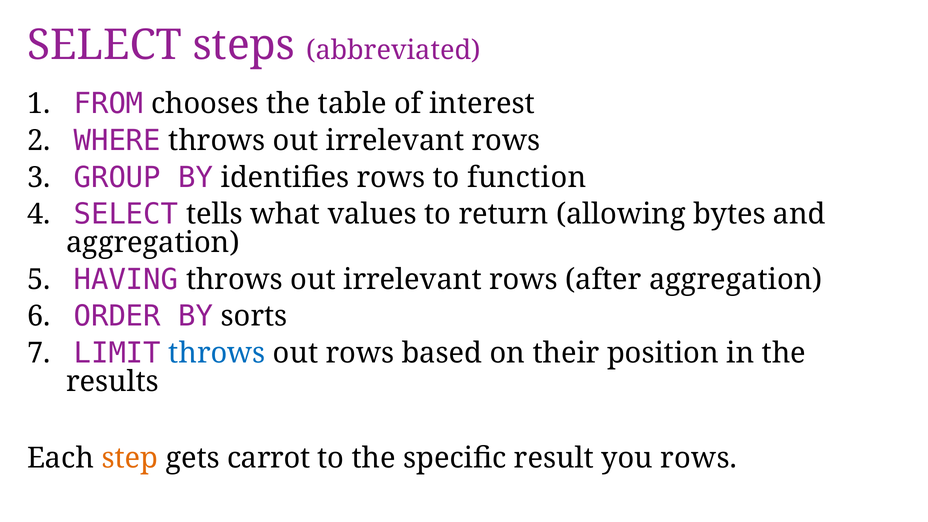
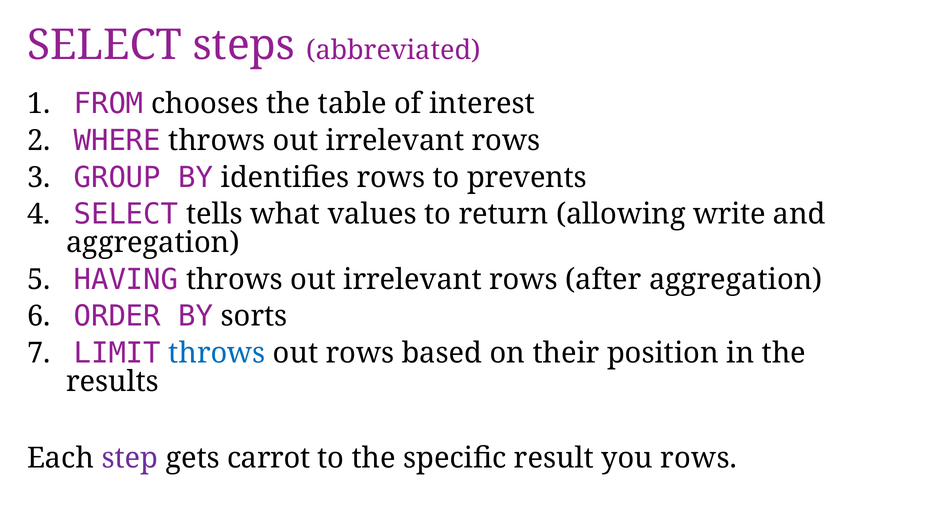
function: function -> prevents (527, 178)
bytes: bytes -> write (729, 214)
step colour: orange -> purple (130, 458)
